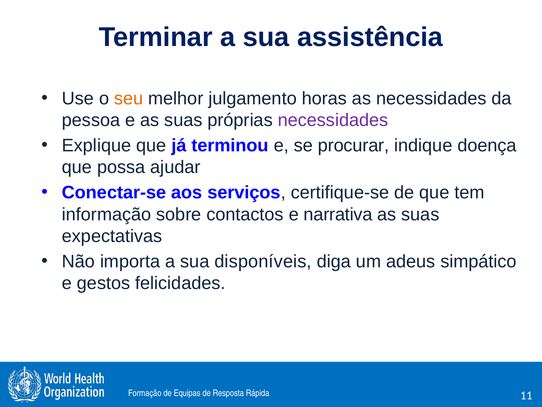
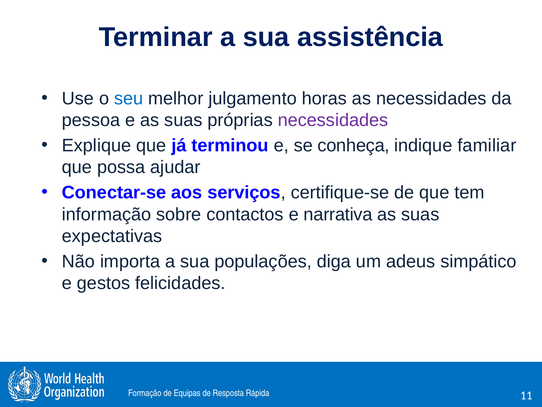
seu colour: orange -> blue (129, 99)
procurar: procurar -> conheça (354, 145)
doença: doença -> familiar (487, 145)
disponíveis: disponíveis -> populações (263, 261)
